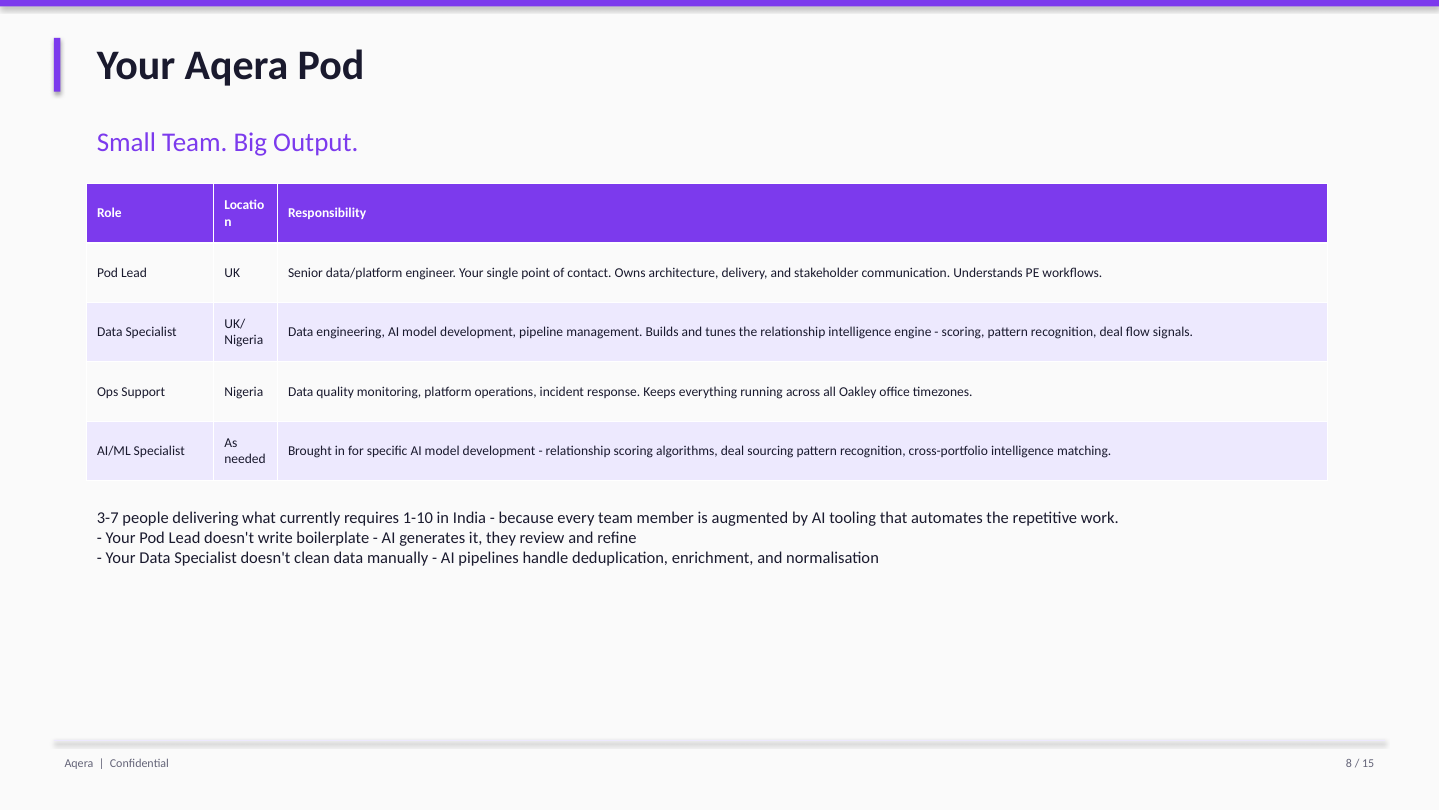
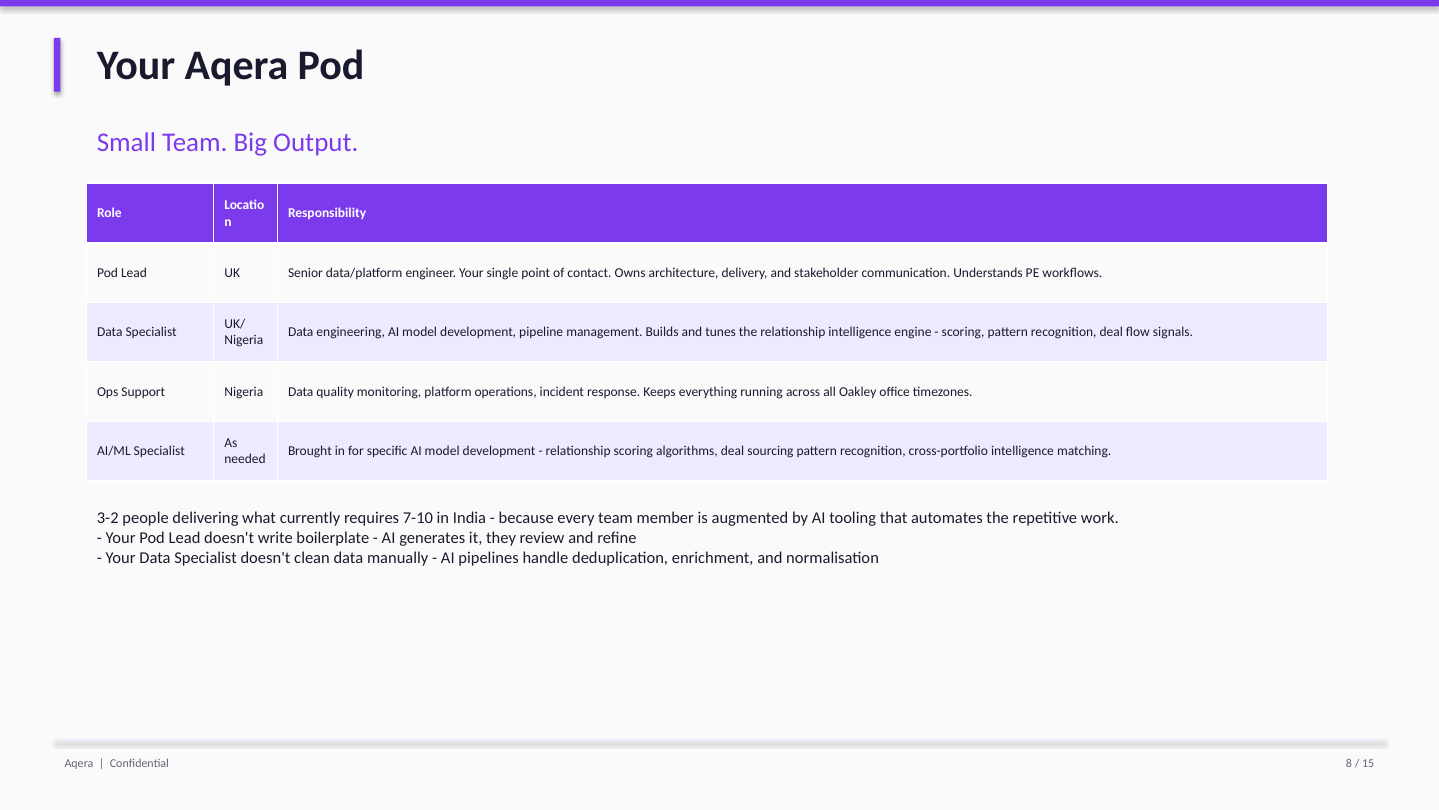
3-7: 3-7 -> 3-2 (108, 518)
1-10: 1-10 -> 7-10 (418, 518)
